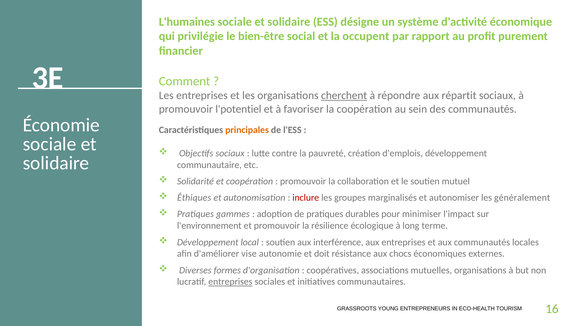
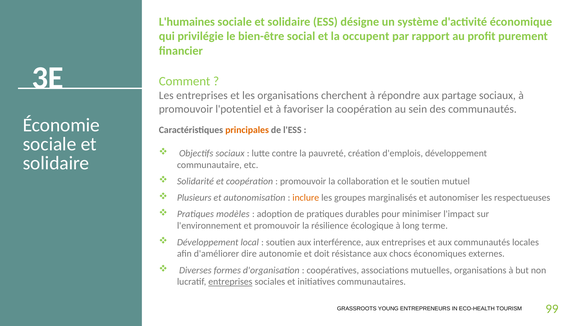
cherchent underline: present -> none (344, 96)
répartit: répartit -> partage (459, 96)
Éthiques: Éthiques -> Plusieurs (194, 198)
inclure colour: red -> orange (306, 198)
généralement: généralement -> respectueuses (522, 198)
gammes: gammes -> modèles (233, 214)
vise: vise -> dire (249, 254)
16: 16 -> 99 (552, 309)
